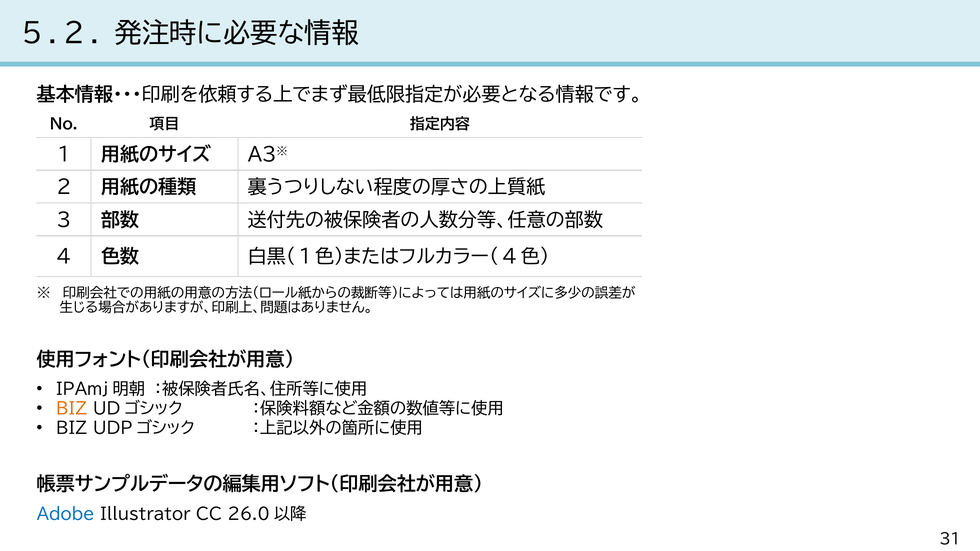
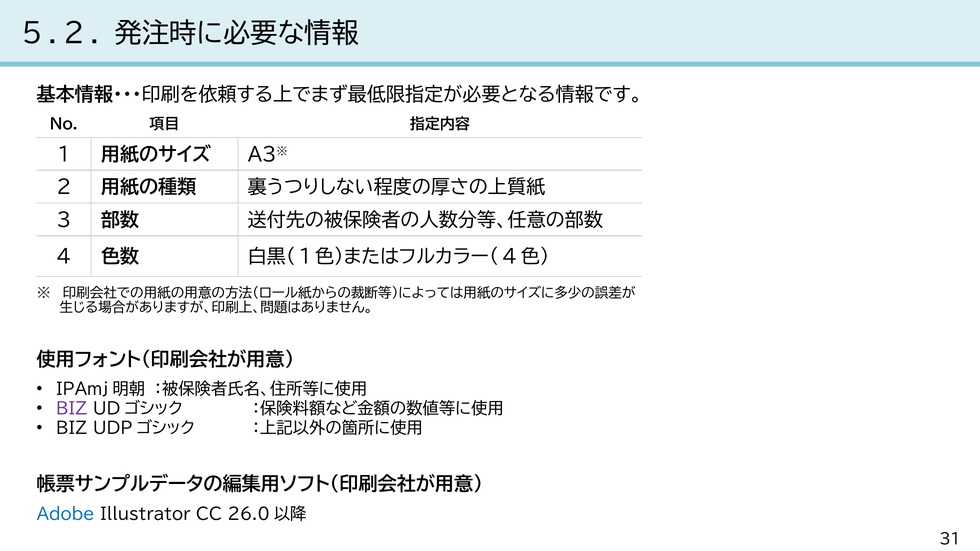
BIZ colour: orange -> purple (72, 409)
